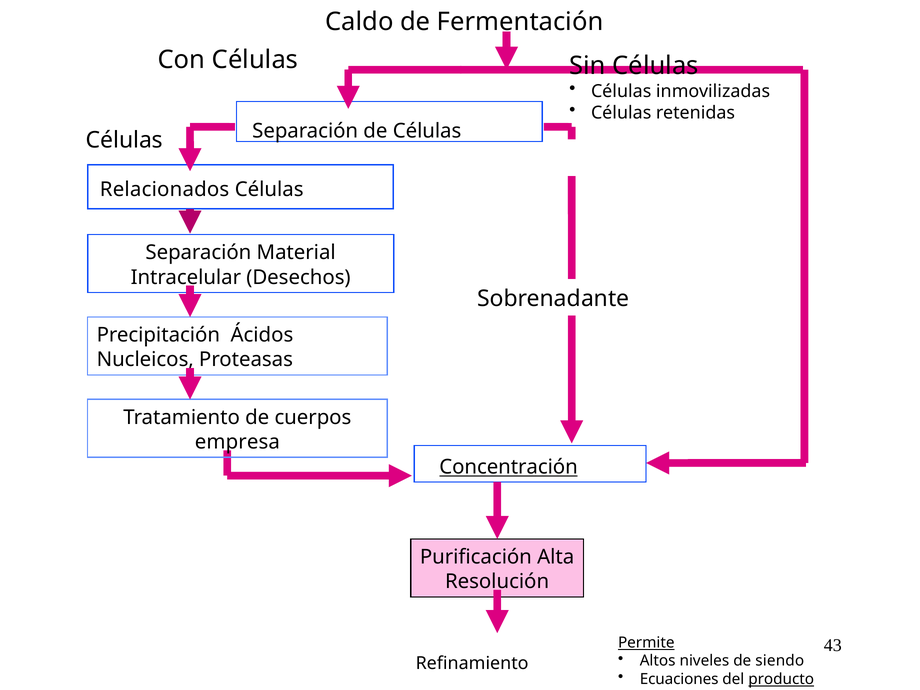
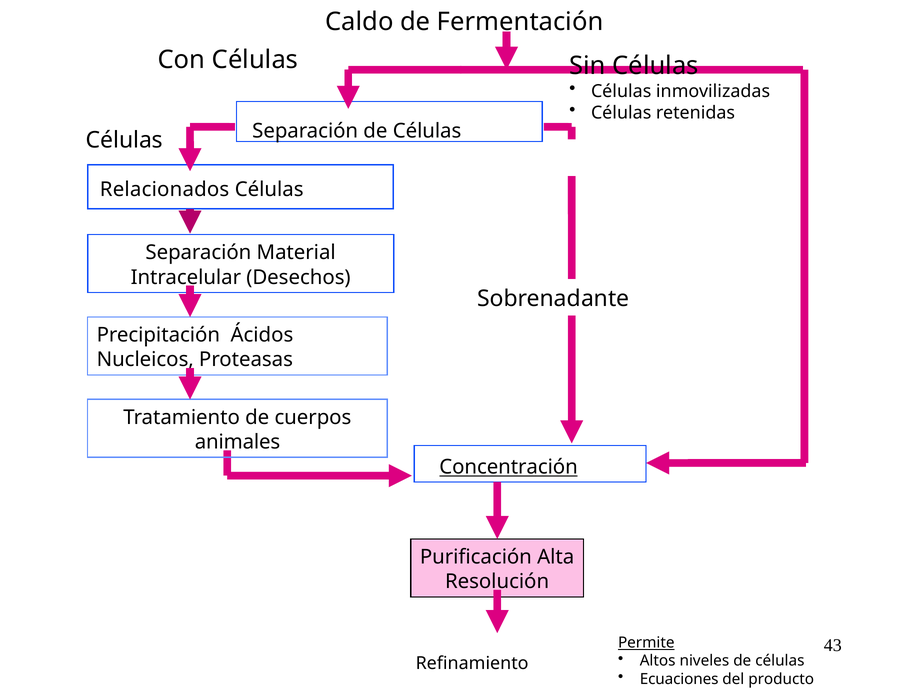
empresa: empresa -> animales (238, 442)
niveles de siendo: siendo -> células (780, 661)
producto underline: present -> none (781, 679)
